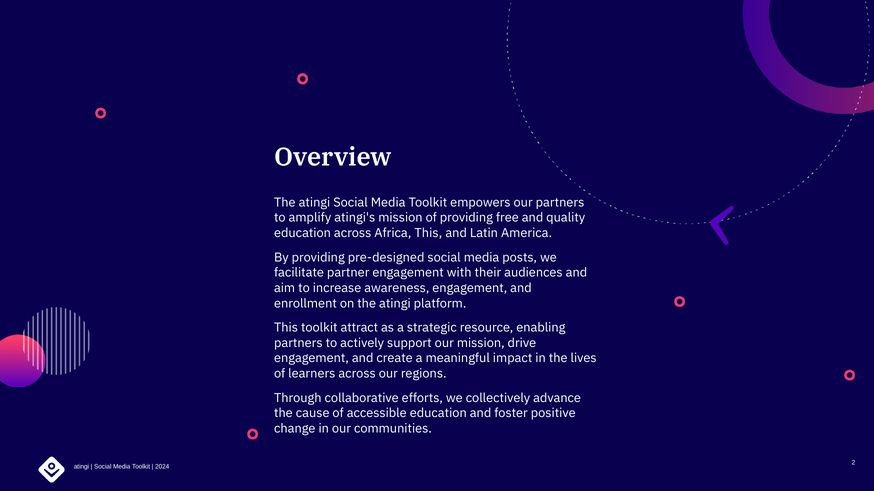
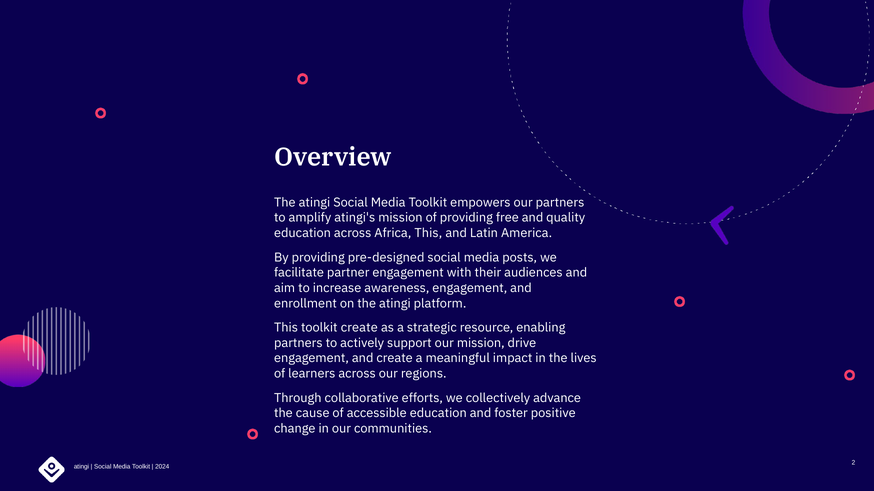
toolkit attract: attract -> create (359, 328)
